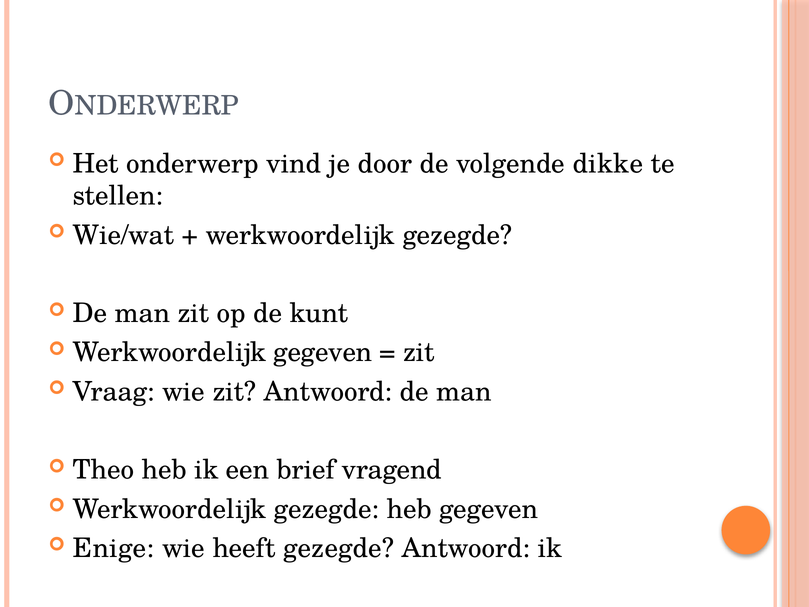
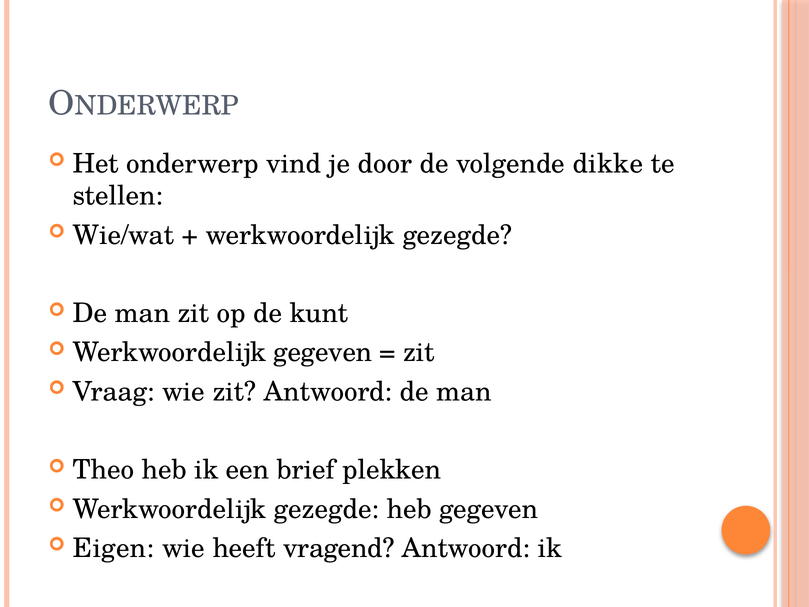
vragend: vragend -> plekken (392, 470)
Enige: Enige -> Eigen (114, 548)
heeft gezegde: gezegde -> vragend (339, 548)
